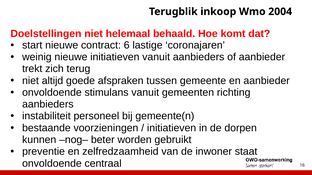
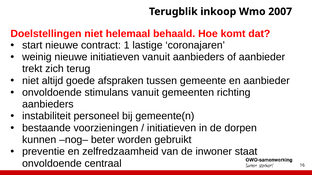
2004: 2004 -> 2007 (280, 12)
6: 6 -> 1 (127, 45)
